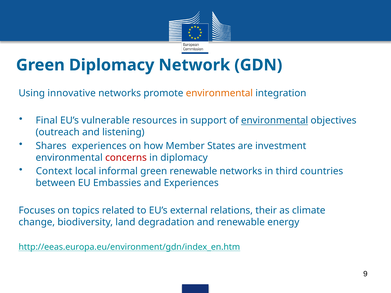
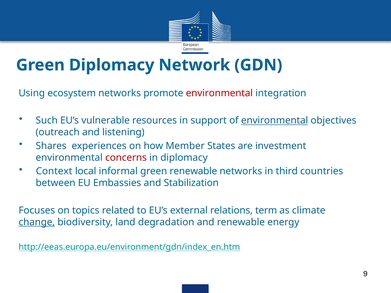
innovative: innovative -> ecosystem (72, 93)
environmental colour: orange -> red (219, 93)
Final: Final -> Such (47, 121)
and Experiences: Experiences -> Stabilization (191, 183)
their: their -> term (266, 211)
change underline: none -> present (37, 222)
